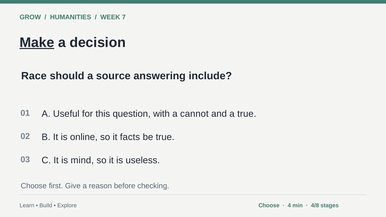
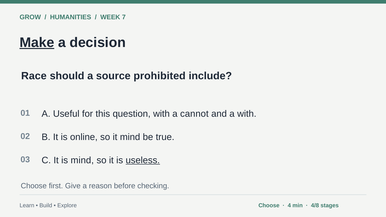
answering: answering -> prohibited (160, 76)
a true: true -> with (247, 114)
it facts: facts -> mind (130, 137)
useless underline: none -> present (143, 160)
